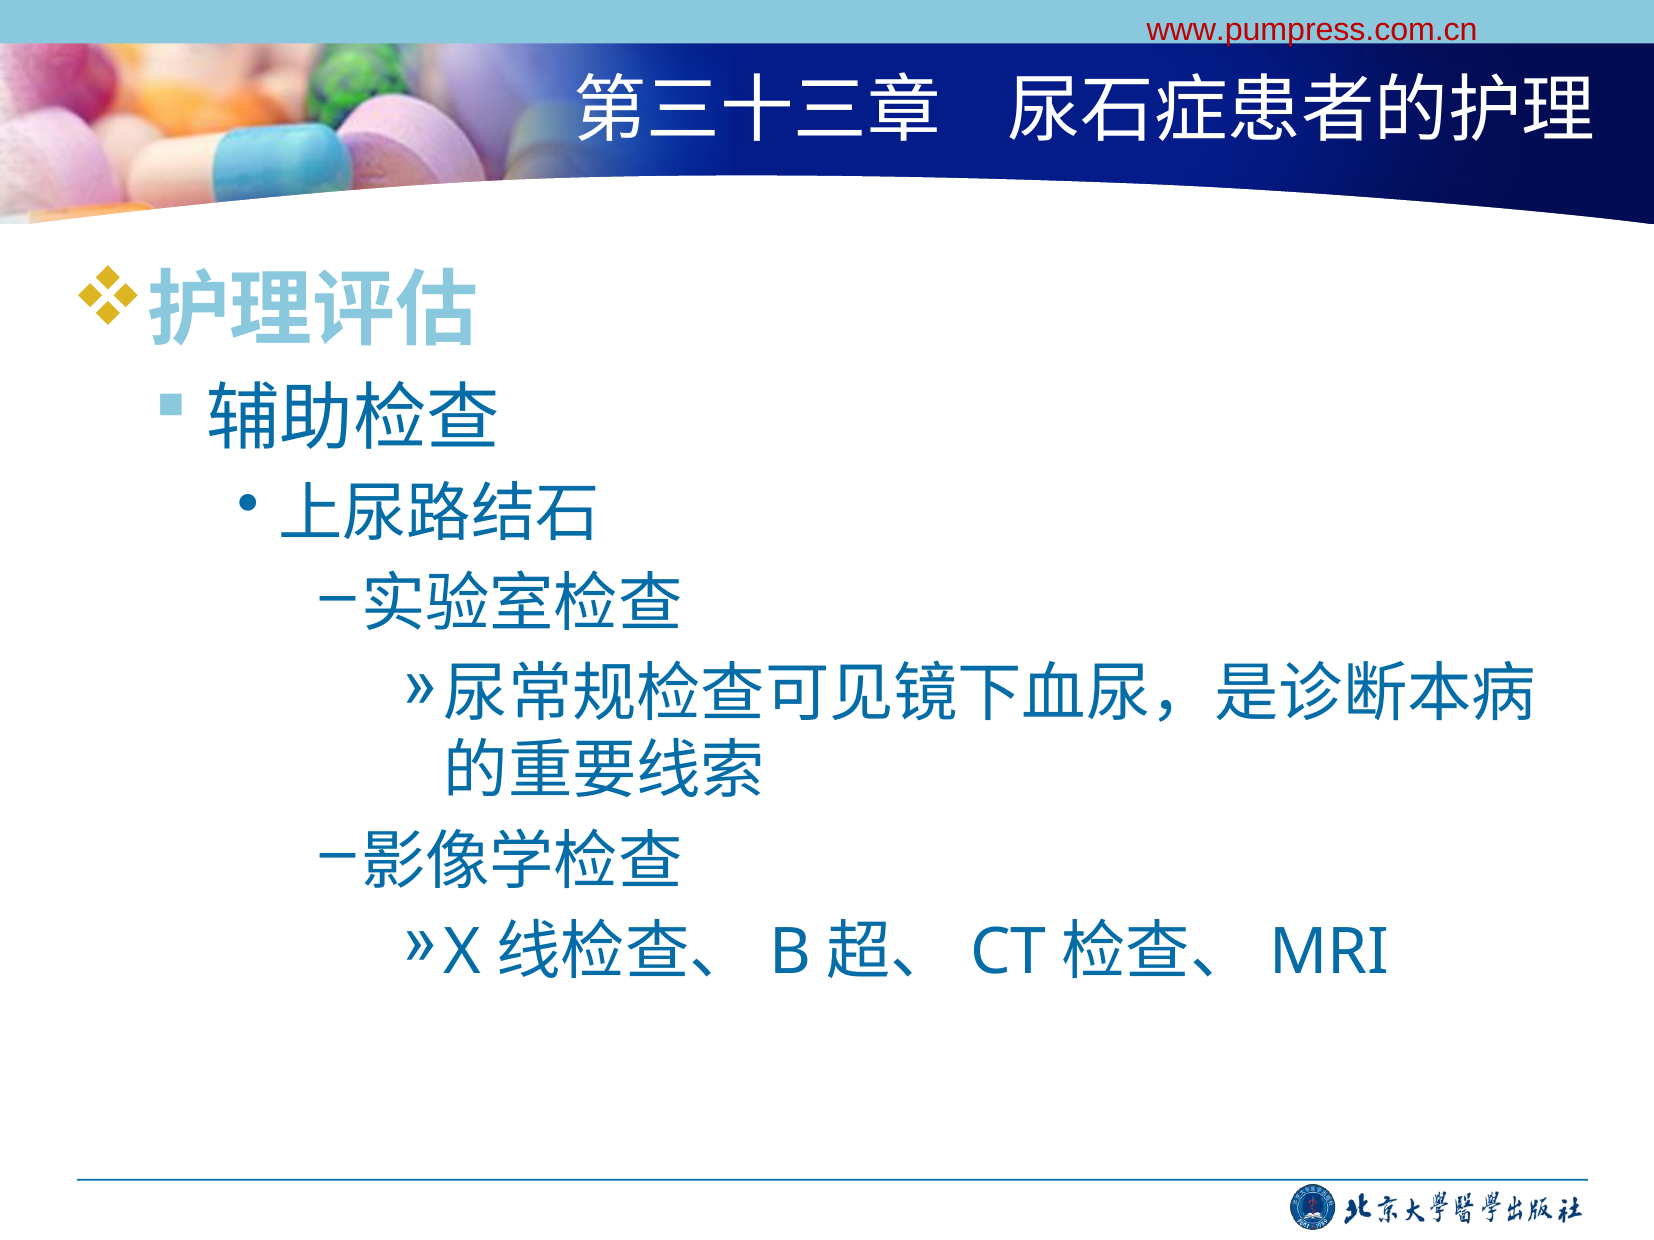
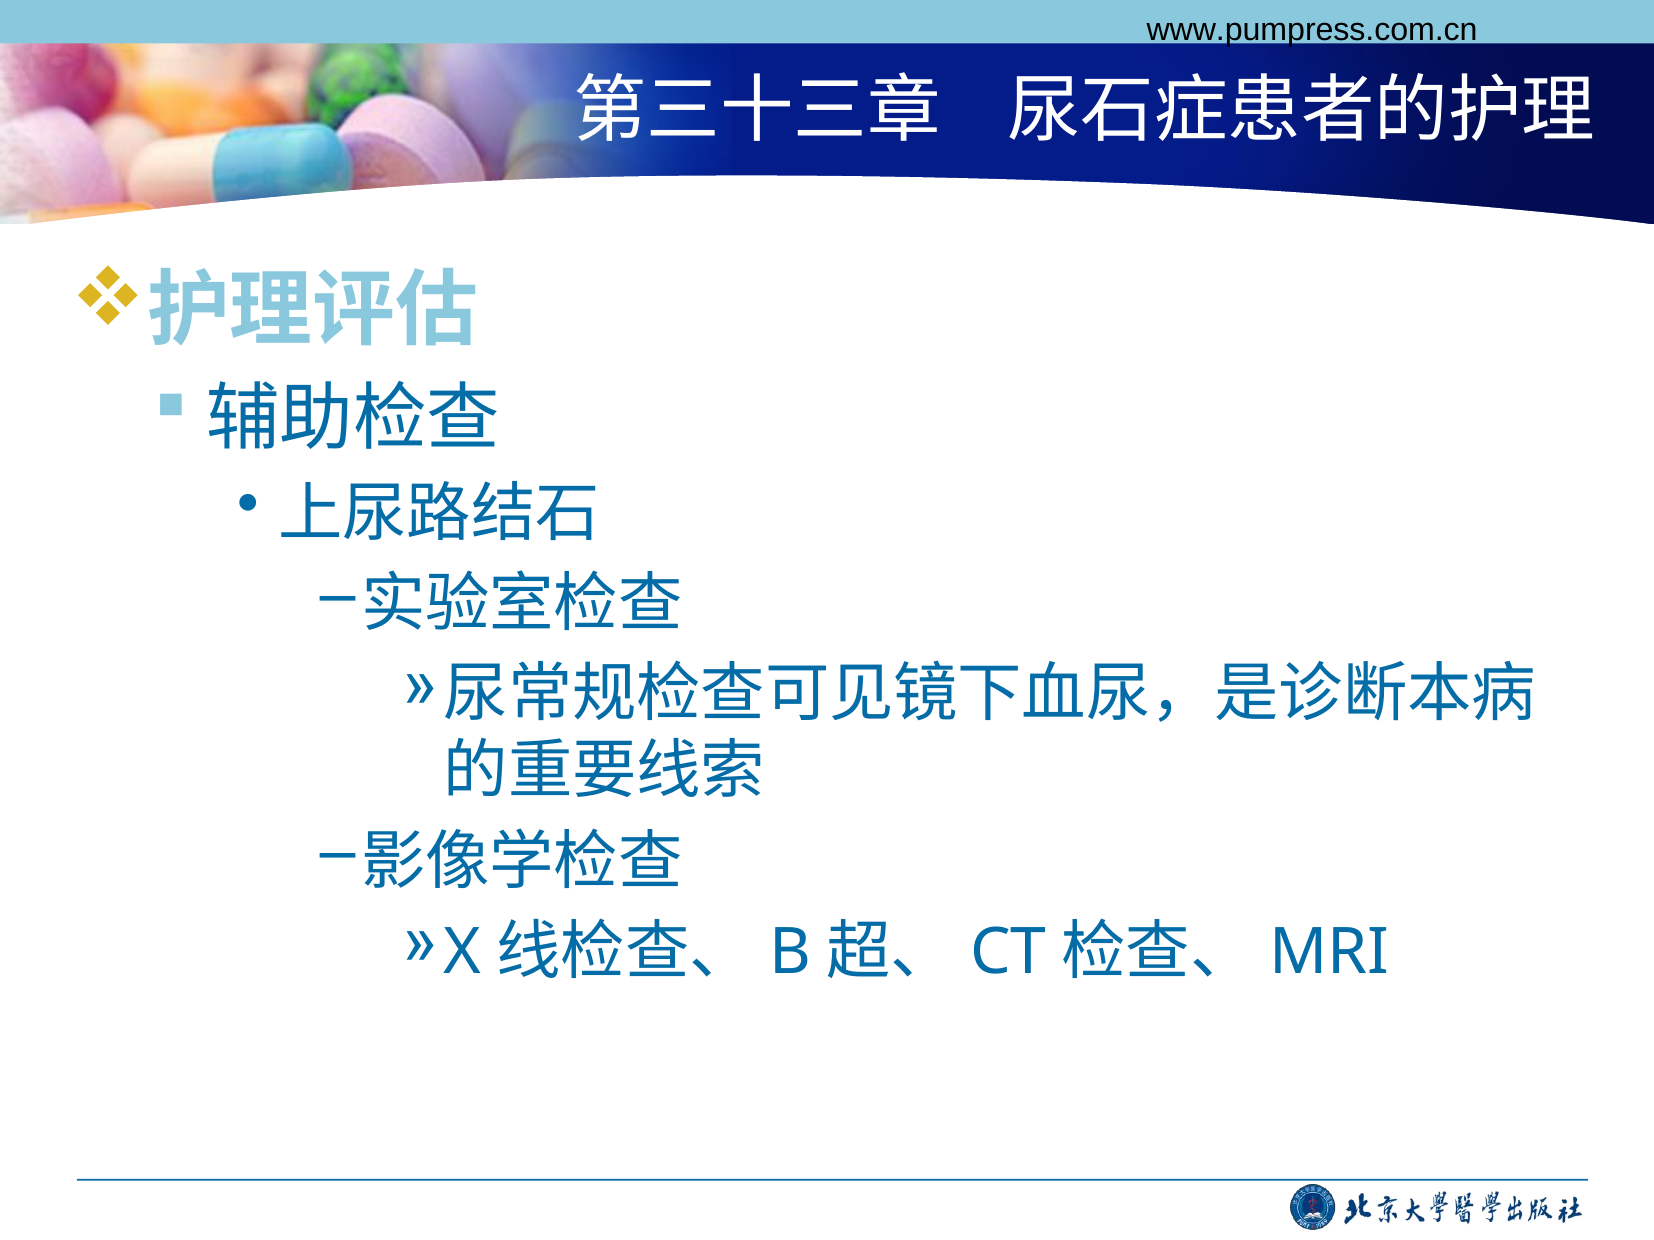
www.pumpress.com.cn colour: red -> black (1312, 30)
